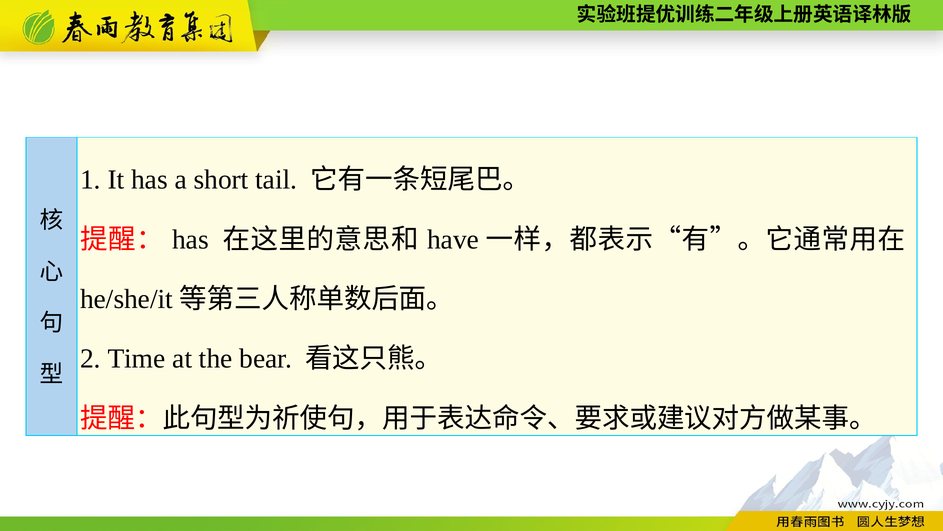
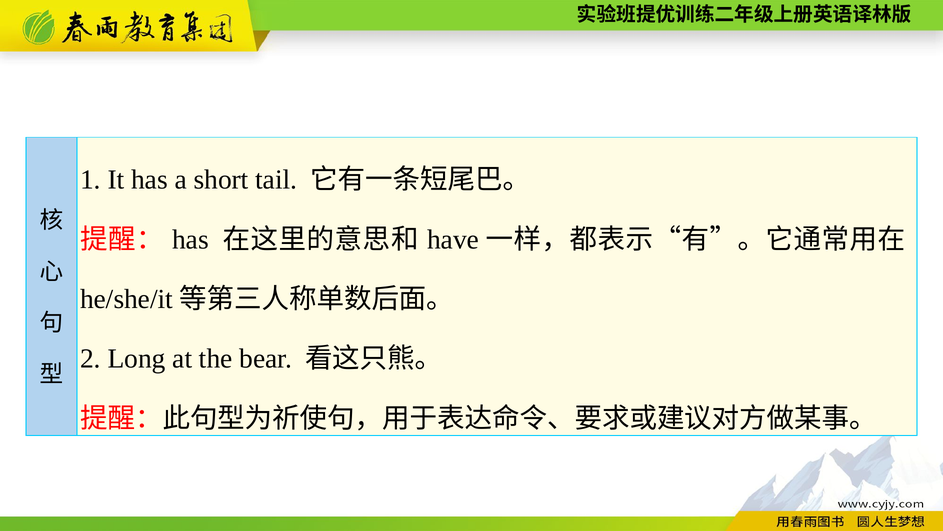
Time: Time -> Long (137, 359)
